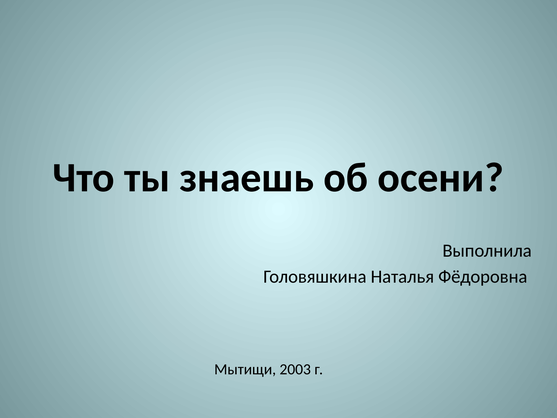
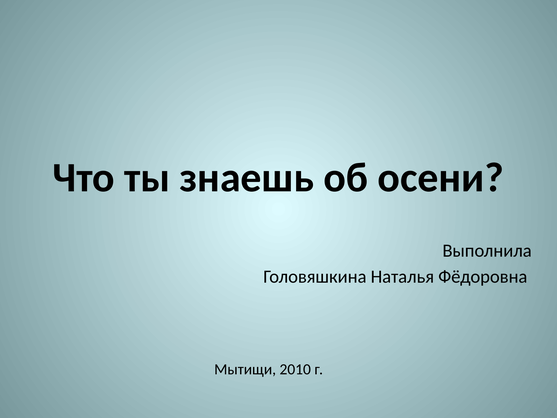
2003: 2003 -> 2010 (295, 369)
